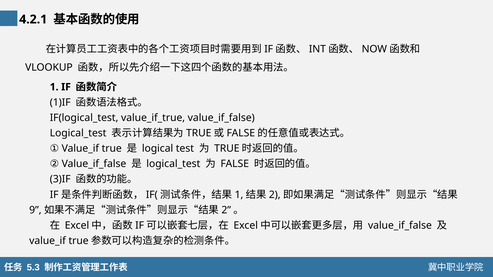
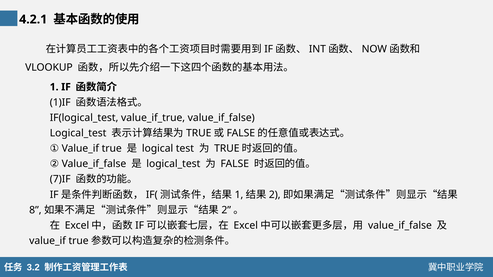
3)IF: 3)IF -> 7)IF (60, 179)
9: 9 -> 8 (35, 210)
5.3: 5.3 -> 3.2 (33, 268)
